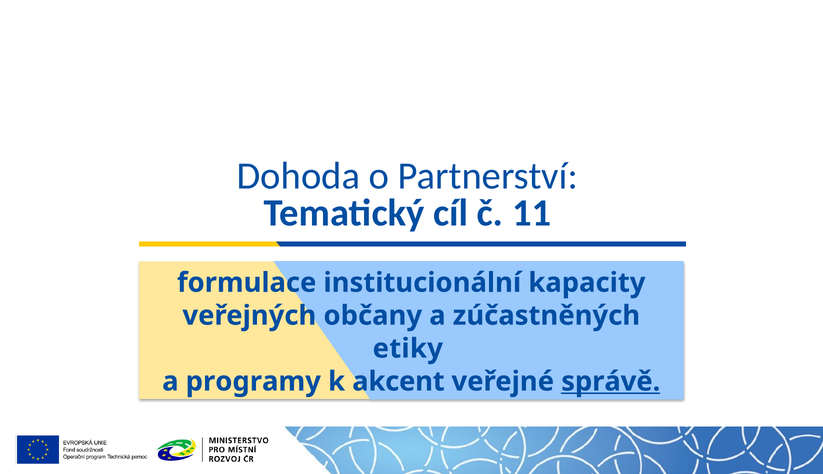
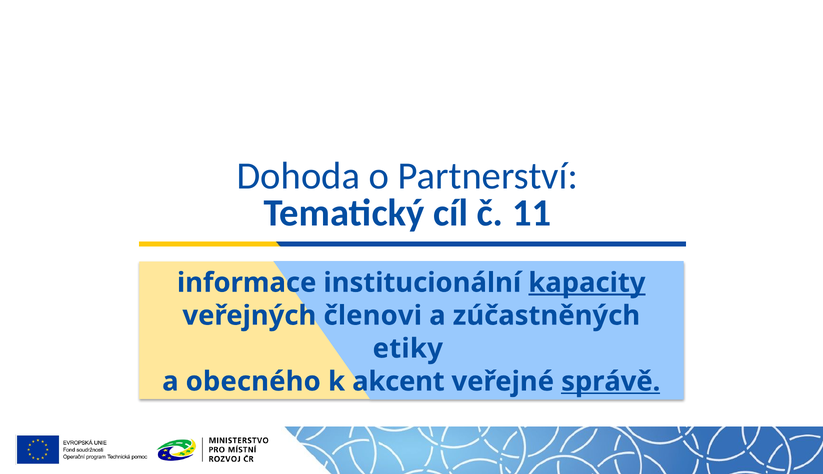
formulace: formulace -> informace (247, 283)
kapacity underline: none -> present (587, 283)
občany: občany -> členovi (373, 316)
programy: programy -> obecného (253, 382)
